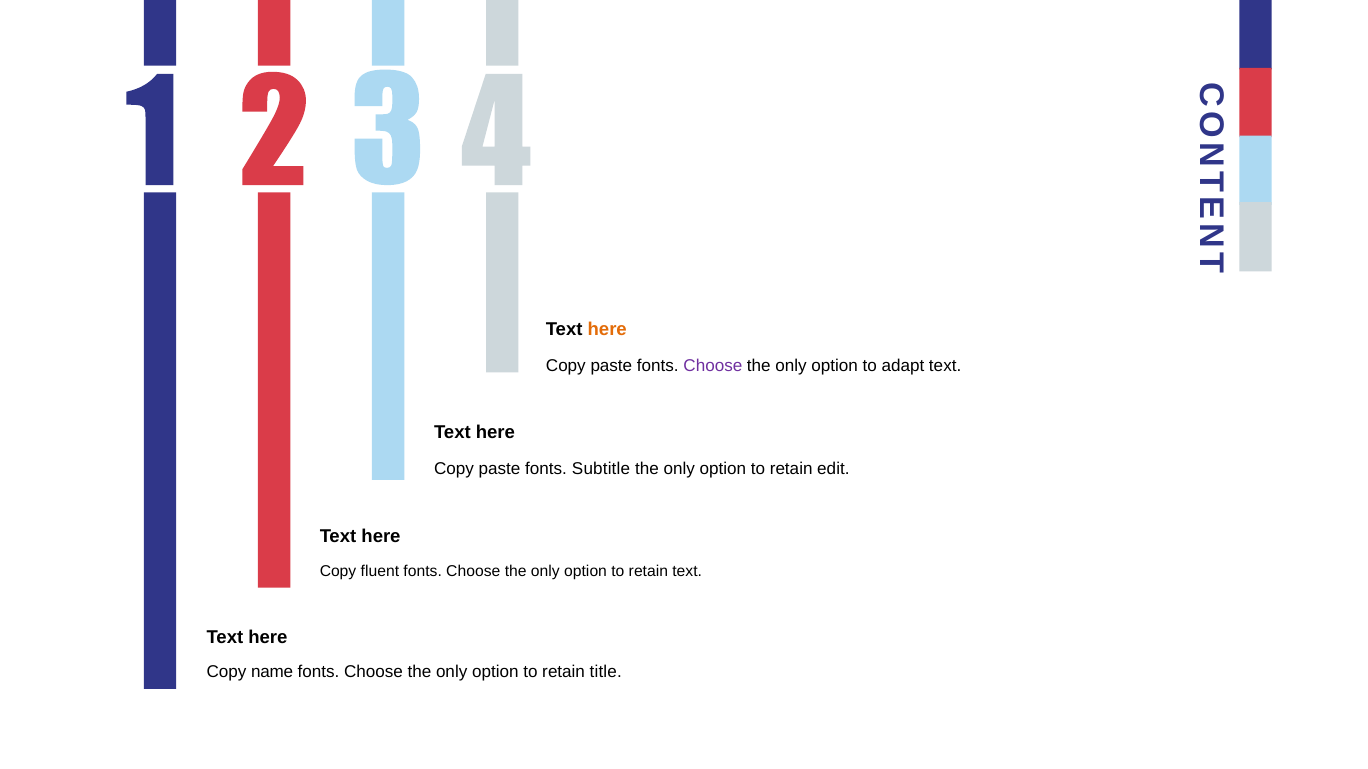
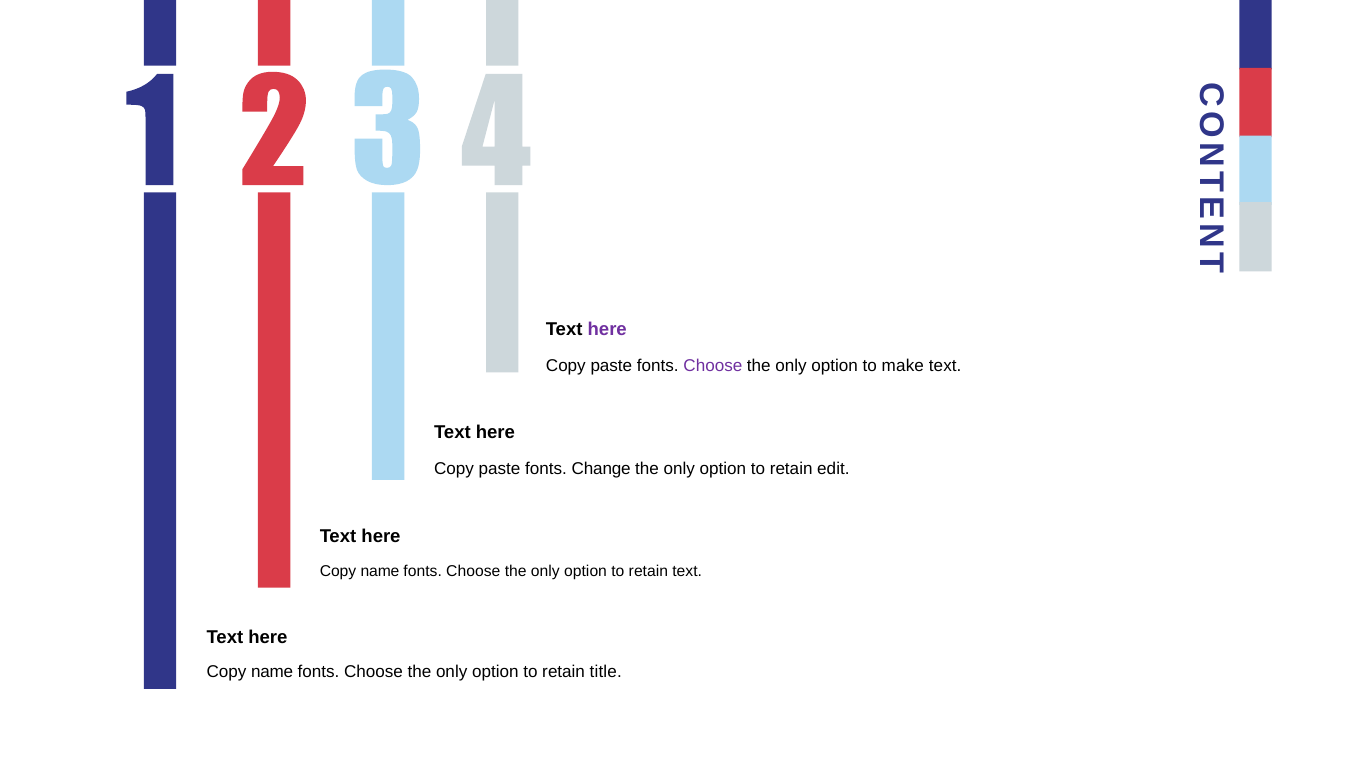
here colour: orange -> purple (607, 329)
adapt: adapt -> make (903, 366)
Subtitle: Subtitle -> Change (601, 469)
fluent: fluent -> name (380, 571)
